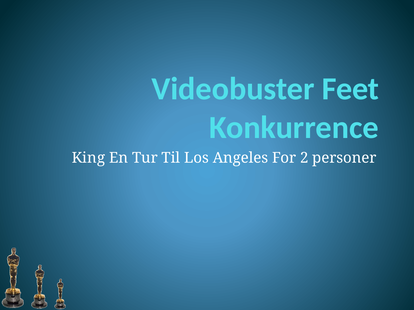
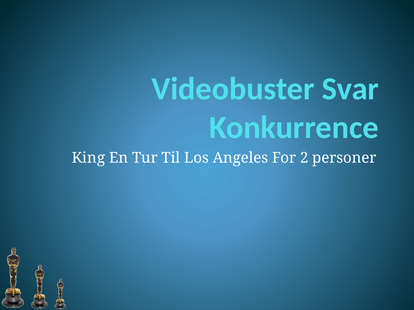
Feet: Feet -> Svar (350, 89)
